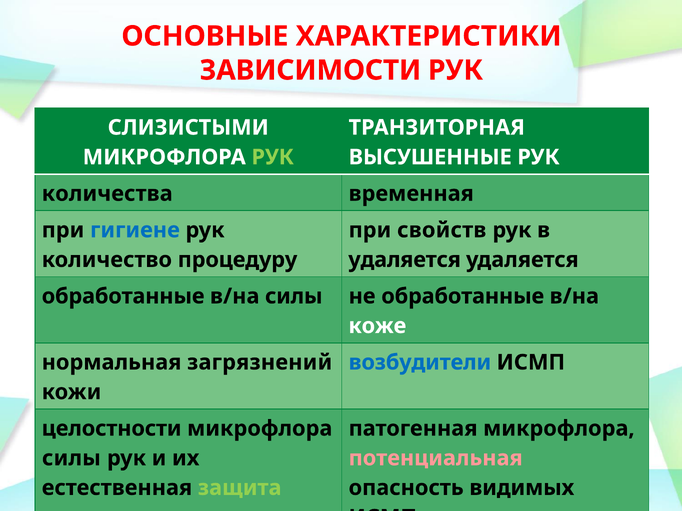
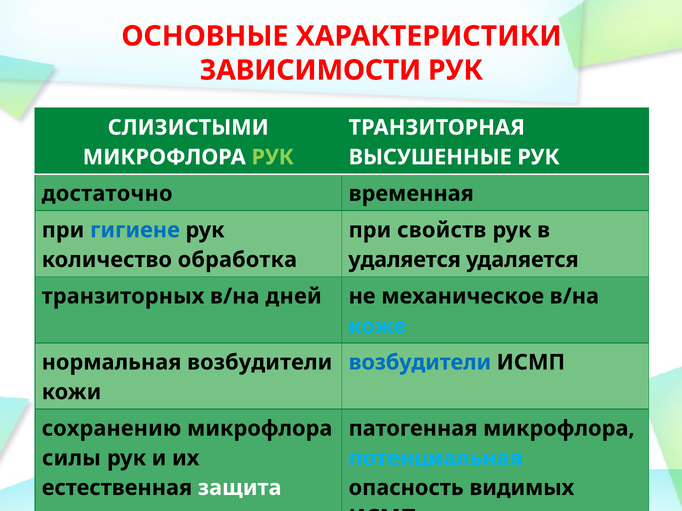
количества: количества -> достаточно (107, 194)
процедуру: процедуру -> обработка (237, 260)
обработанные: обработанные -> транзиторных (123, 297)
в/на силы: силы -> дней (294, 297)
не обработанные: обработанные -> механическое (463, 297)
коже colour: white -> light blue (377, 326)
нормальная загрязнений: загрязнений -> возбудители (260, 363)
целостности: целостности -> сохранению (112, 429)
потенциальная colour: pink -> light blue (436, 459)
защита colour: light green -> white (240, 488)
